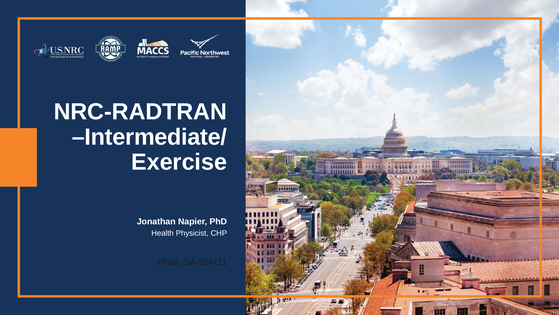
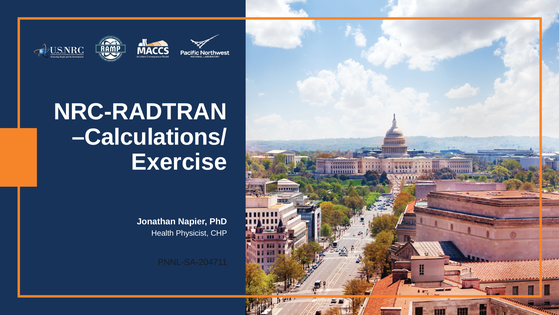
Intermediate/: Intermediate/ -> Calculations/ (149, 137)
